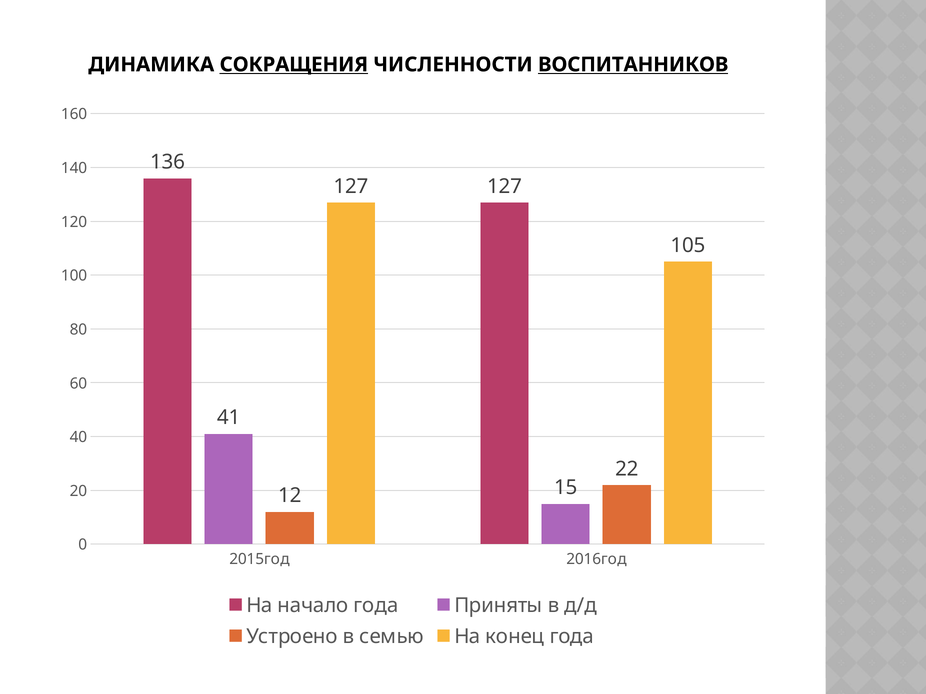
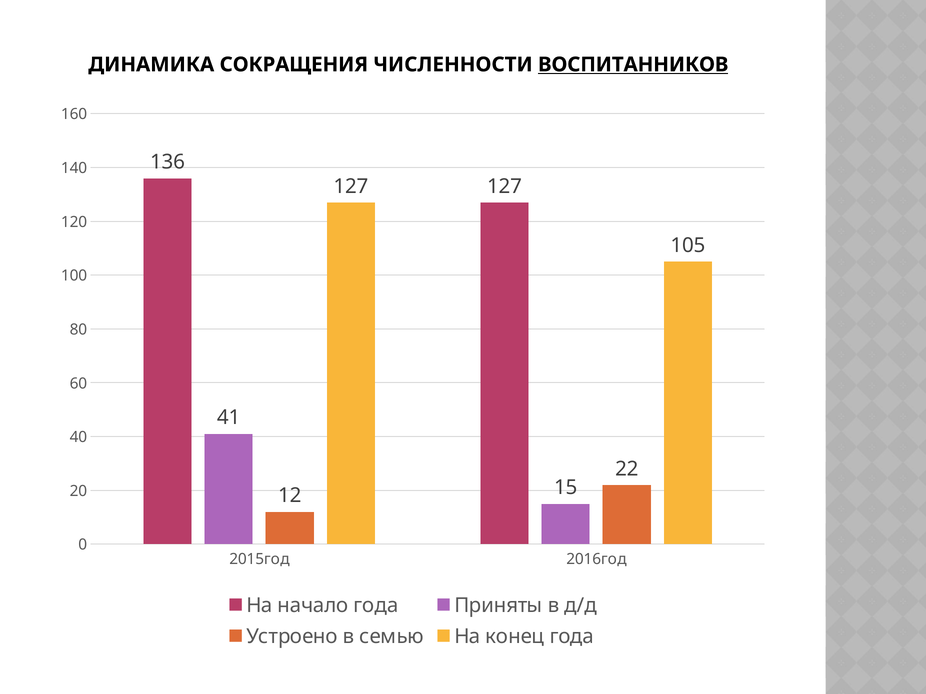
СОКРАЩЕНИЯ underline: present -> none (294, 65)
